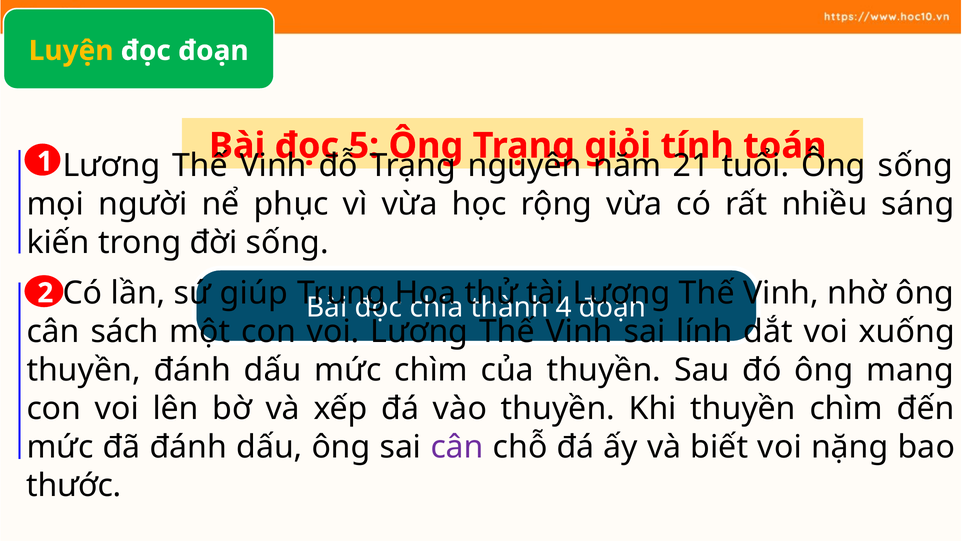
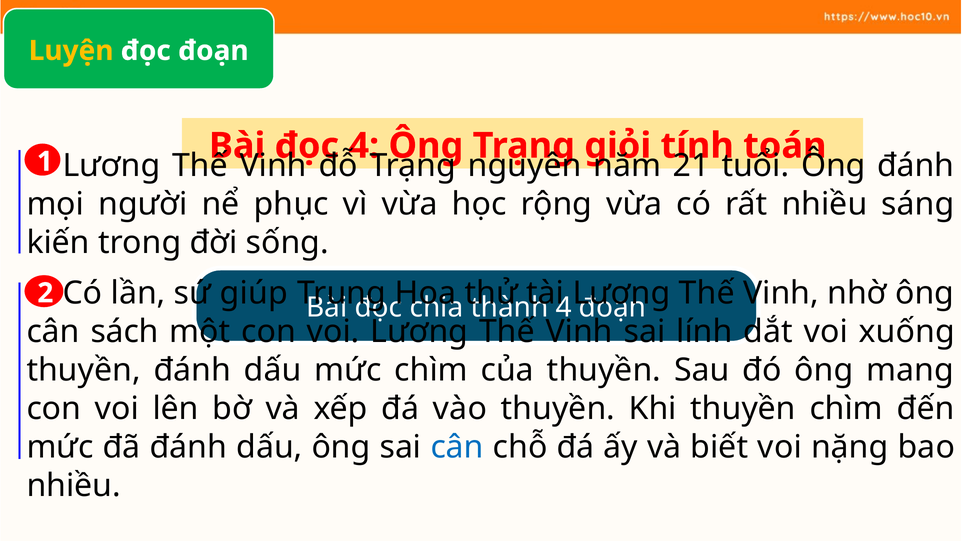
5: 5 -> 4 (364, 146)
Ông sống: sống -> đánh (916, 166)
cân colour: purple -> blue (457, 447)
thước: thước -> nhiều (74, 486)
